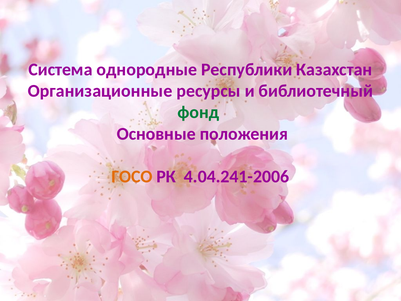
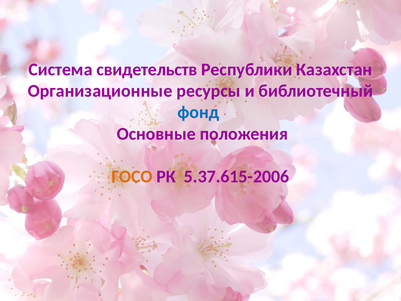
однородные: однородные -> свидетельств (147, 70)
фонд colour: green -> blue (198, 112)
4.04.241-2006: 4.04.241-2006 -> 5.37.615-2006 (237, 176)
